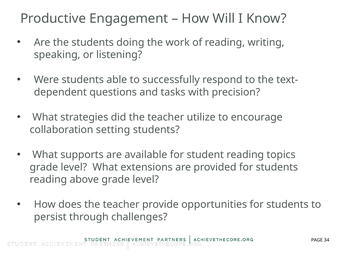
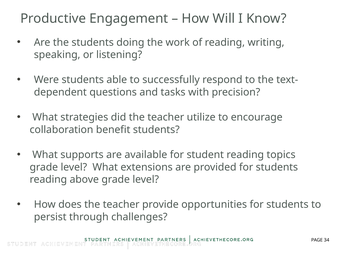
setting: setting -> benefit (113, 130)
